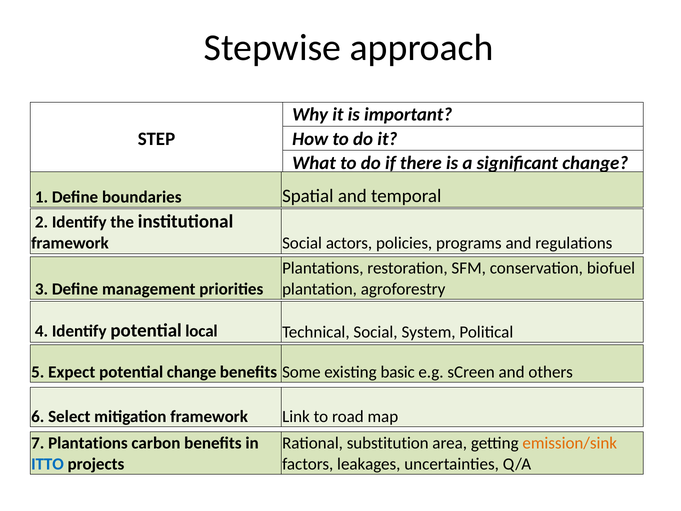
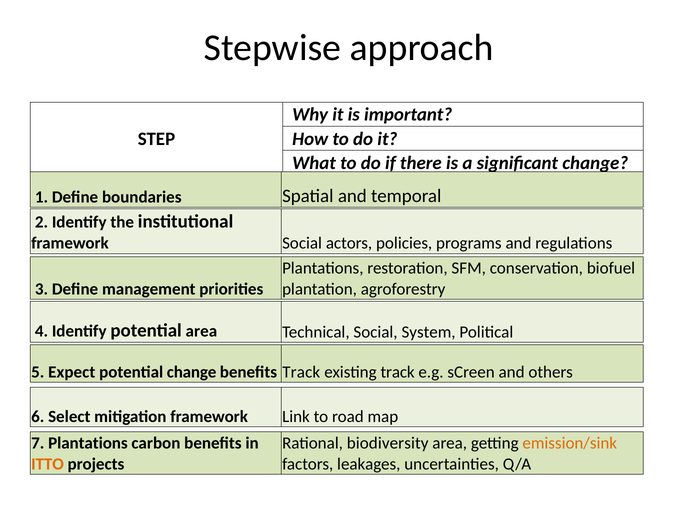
potential local: local -> area (201, 331)
benefits Some: Some -> Track (301, 372)
existing basic: basic -> track (398, 372)
substitution: substitution -> biodiversity (388, 443)
ITTO colour: blue -> orange (47, 464)
